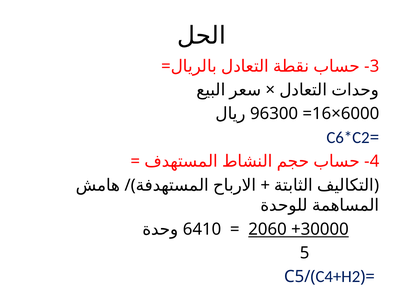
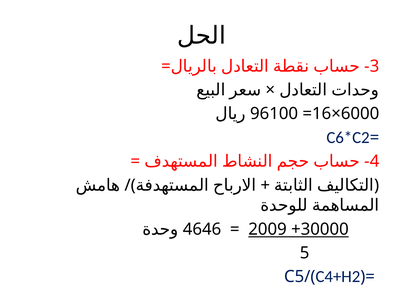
96300: 96300 -> 96100 (274, 113)
6410: 6410 -> 4646 (202, 229)
2060: 2060 -> 2009 (268, 229)
